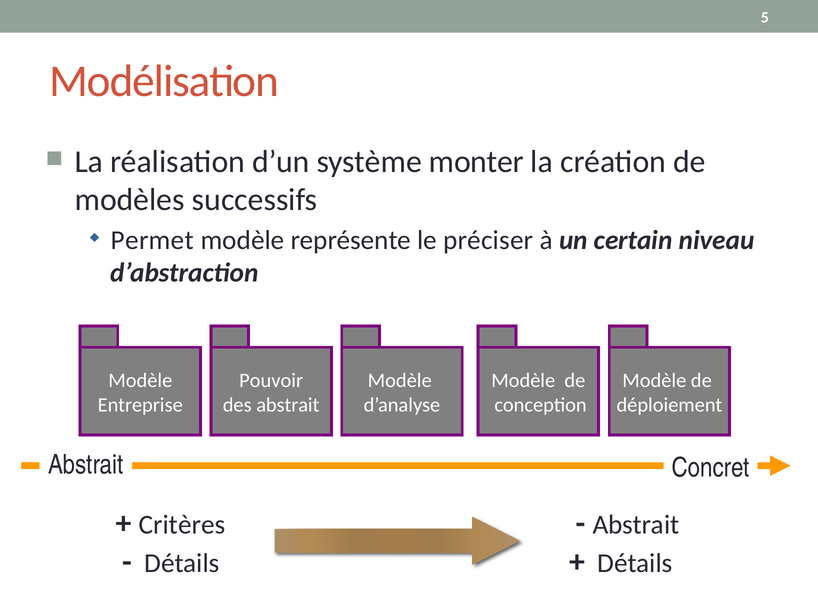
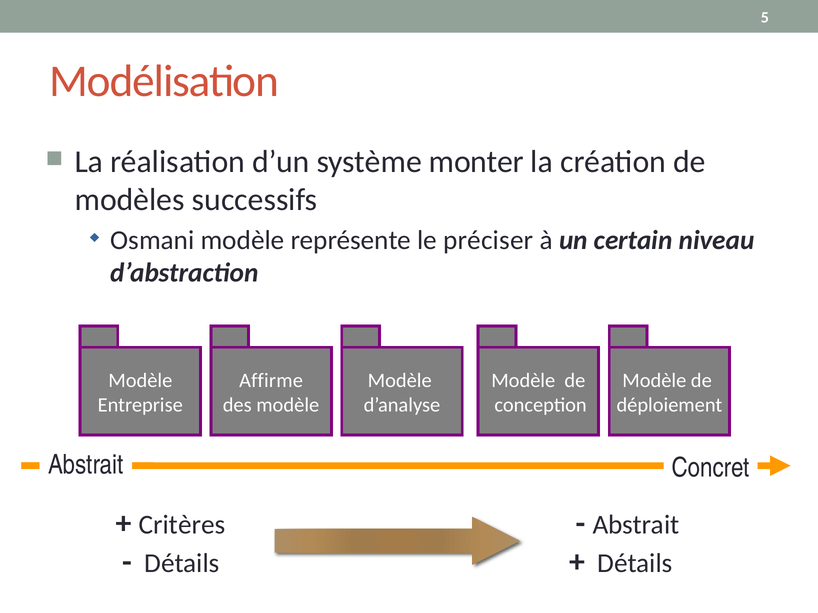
Permet: Permet -> Osmani (152, 240)
Pouvoir: Pouvoir -> Affirme (271, 381)
des abstrait: abstrait -> modèle (288, 405)
